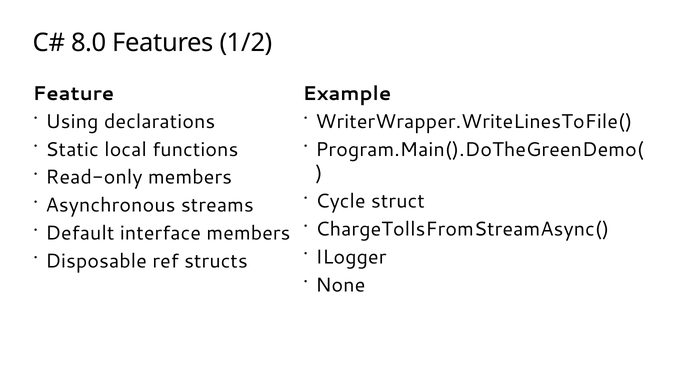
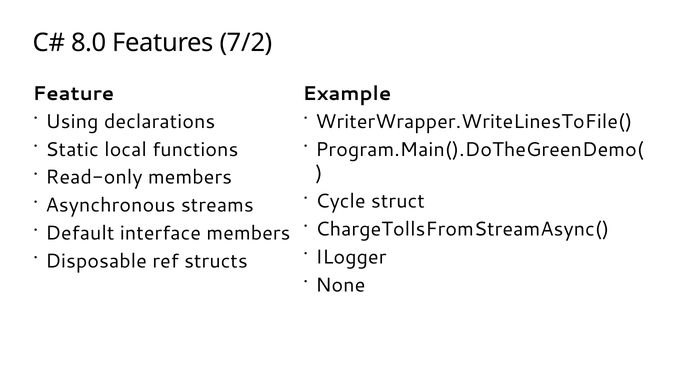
1/2: 1/2 -> 7/2 (246, 43)
